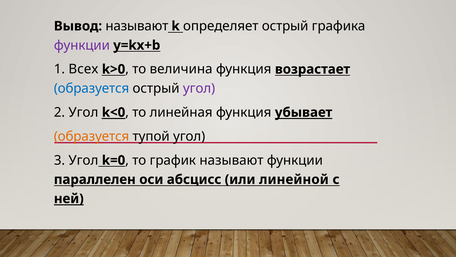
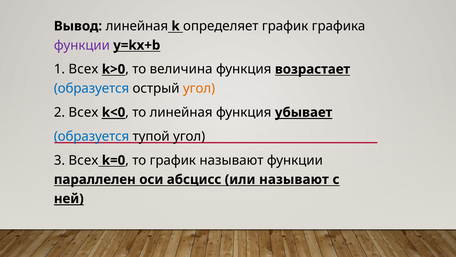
Вывод называют: называют -> линейная (137, 26)
определяет острый: острый -> график (285, 26)
угол colour: purple -> orange (199, 88)
2 Угол: Угол -> Всех (83, 112)
образуется colour: orange -> blue (92, 136)
3 Угол: Угол -> Всех (83, 160)
или линейной: линейной -> называют (294, 179)
